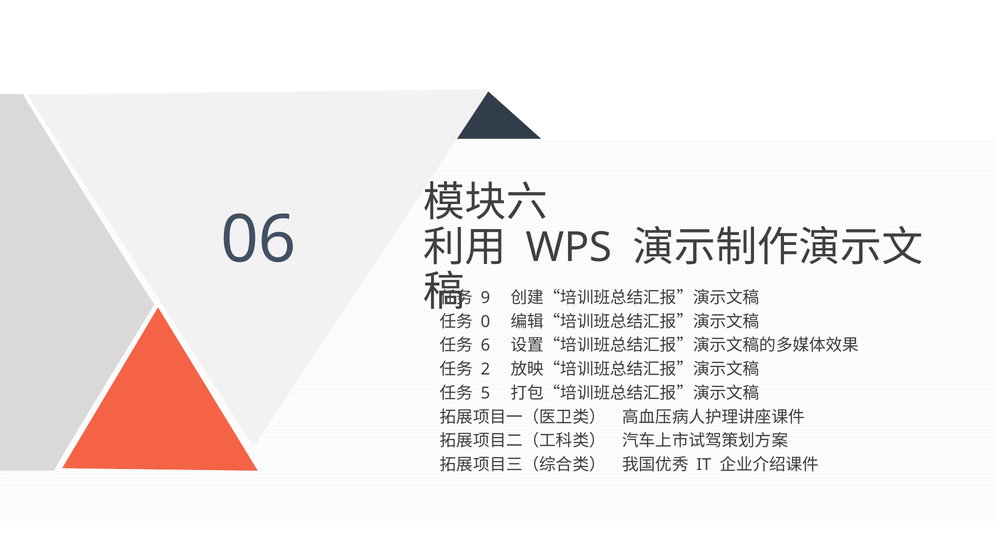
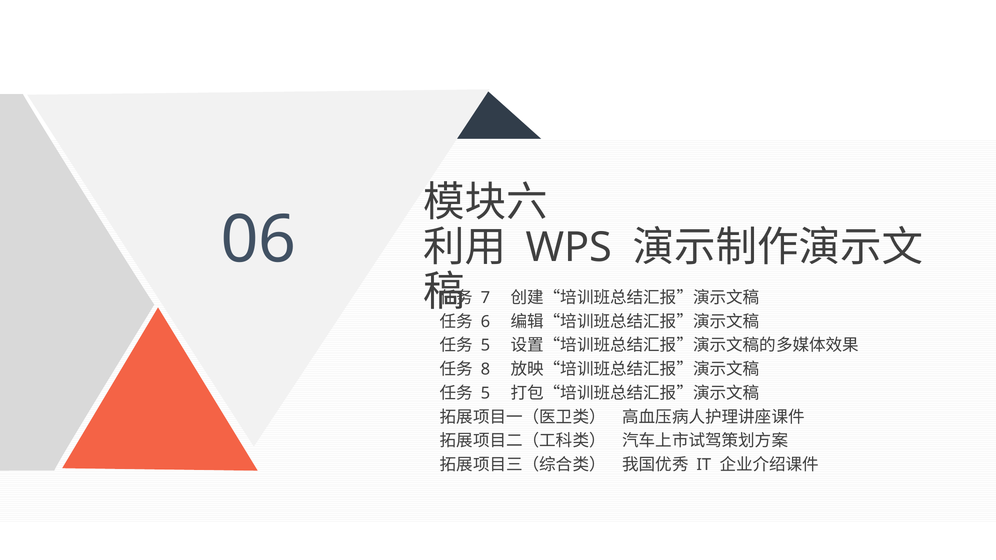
9: 9 -> 7 (485, 298)
0: 0 -> 6 (485, 322)
6: 6 -> 5 (485, 346)
2: 2 -> 8 (485, 370)
